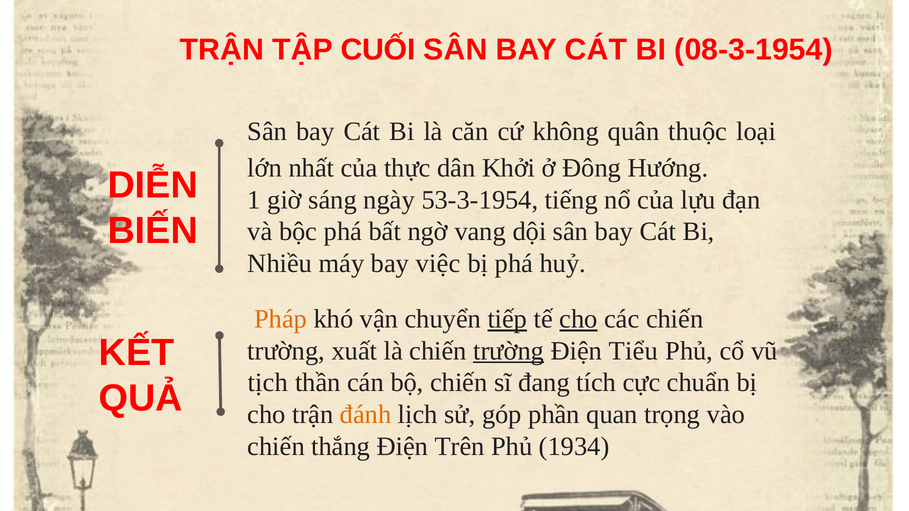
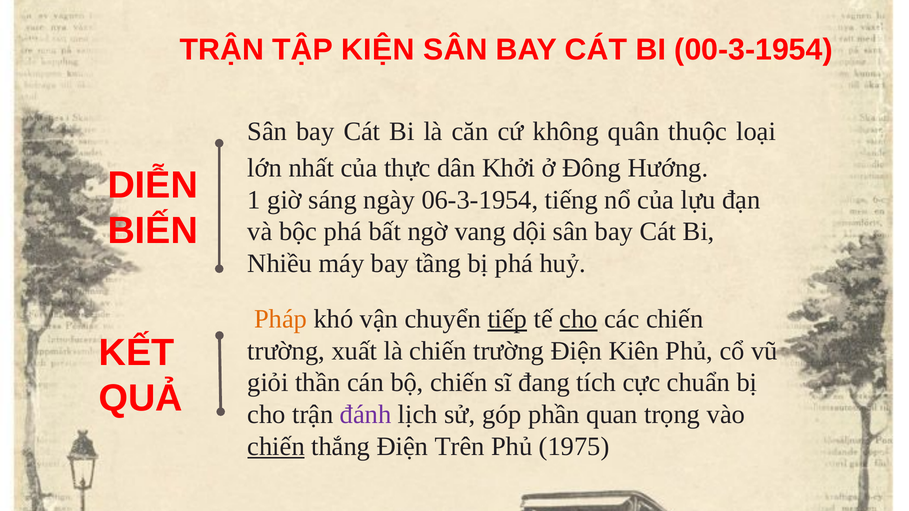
CUỐI: CUỐI -> KIỆN (378, 50)
08-3-1954: 08-3-1954 -> 00-3-1954 (754, 50)
53-3-1954: 53-3-1954 -> 06-3-1954 (480, 200)
việc: việc -> tầng (438, 264)
trường underline: present -> none (509, 351)
Tiểu: Tiểu -> Kiên (634, 351)
tịch: tịch -> giỏi (268, 383)
đánh colour: orange -> purple (366, 415)
chiến underline: none -> present (276, 447)
1934: 1934 -> 1975 (574, 447)
